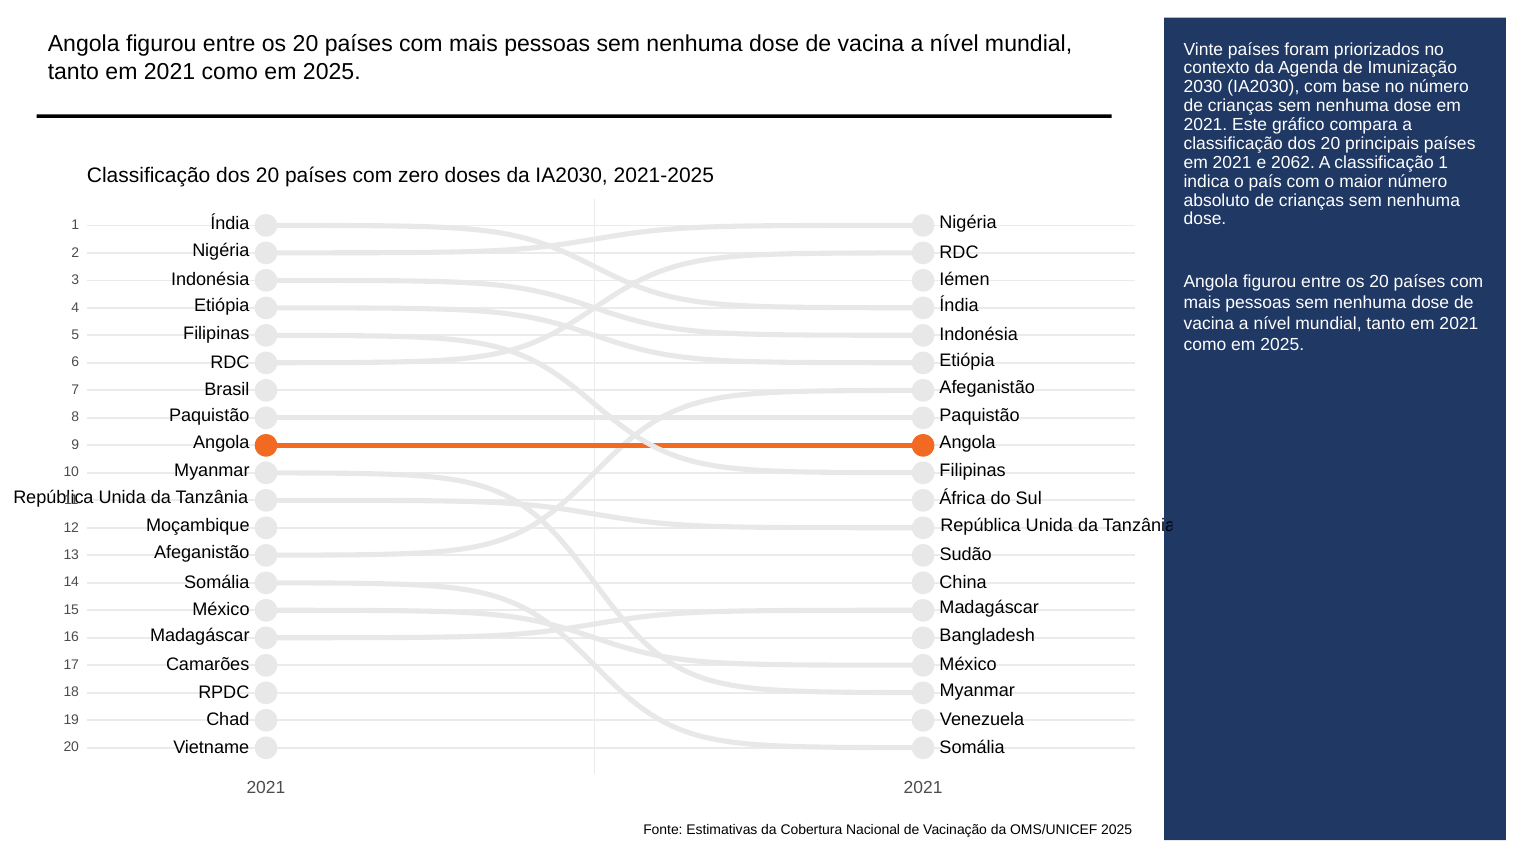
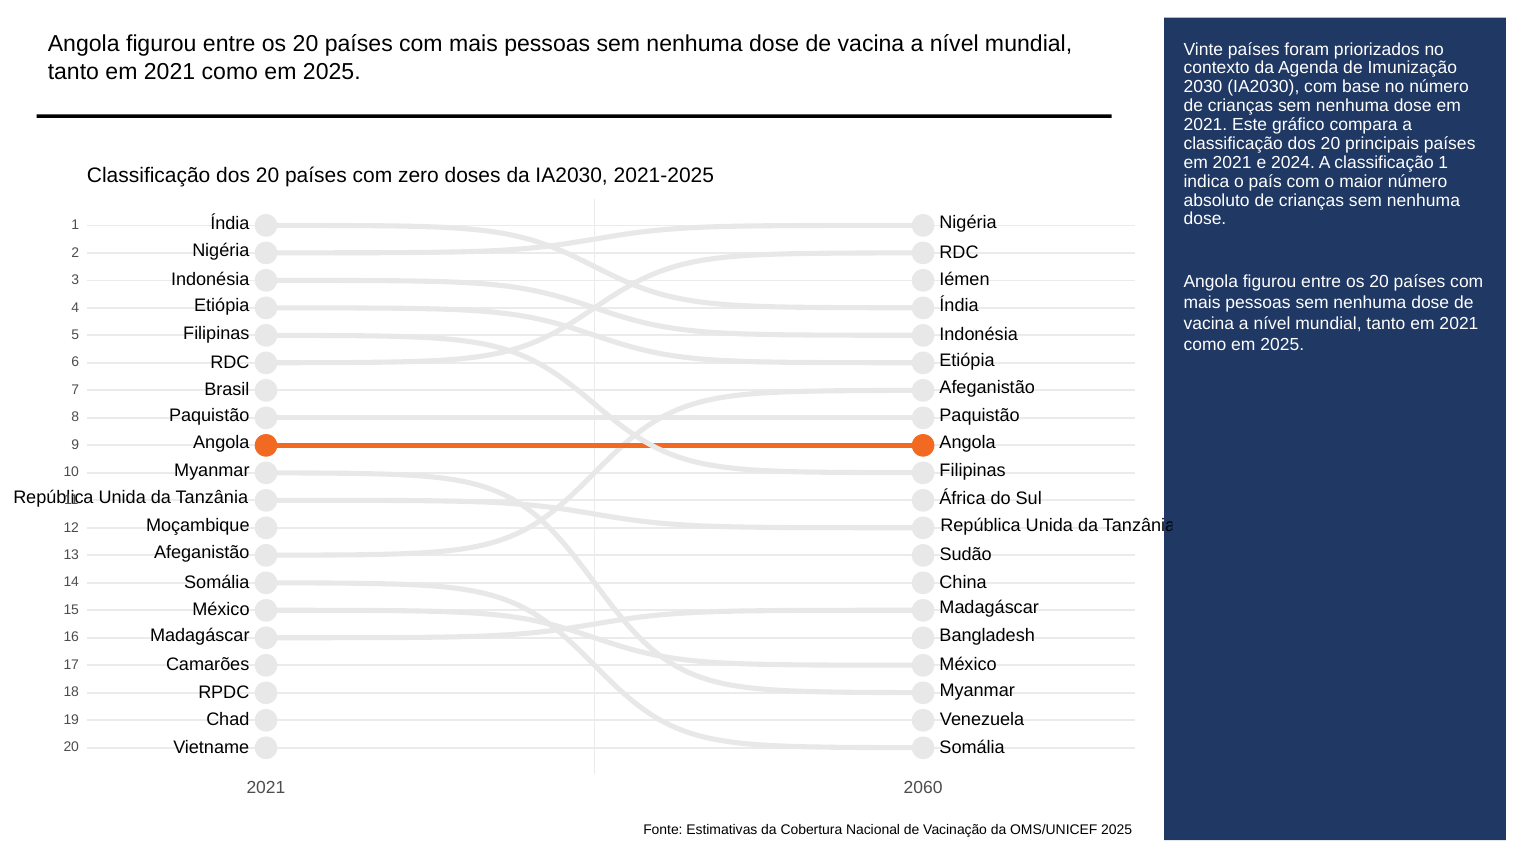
2062: 2062 -> 2024 (1293, 163)
2021 2021: 2021 -> 2060 (923, 787)
